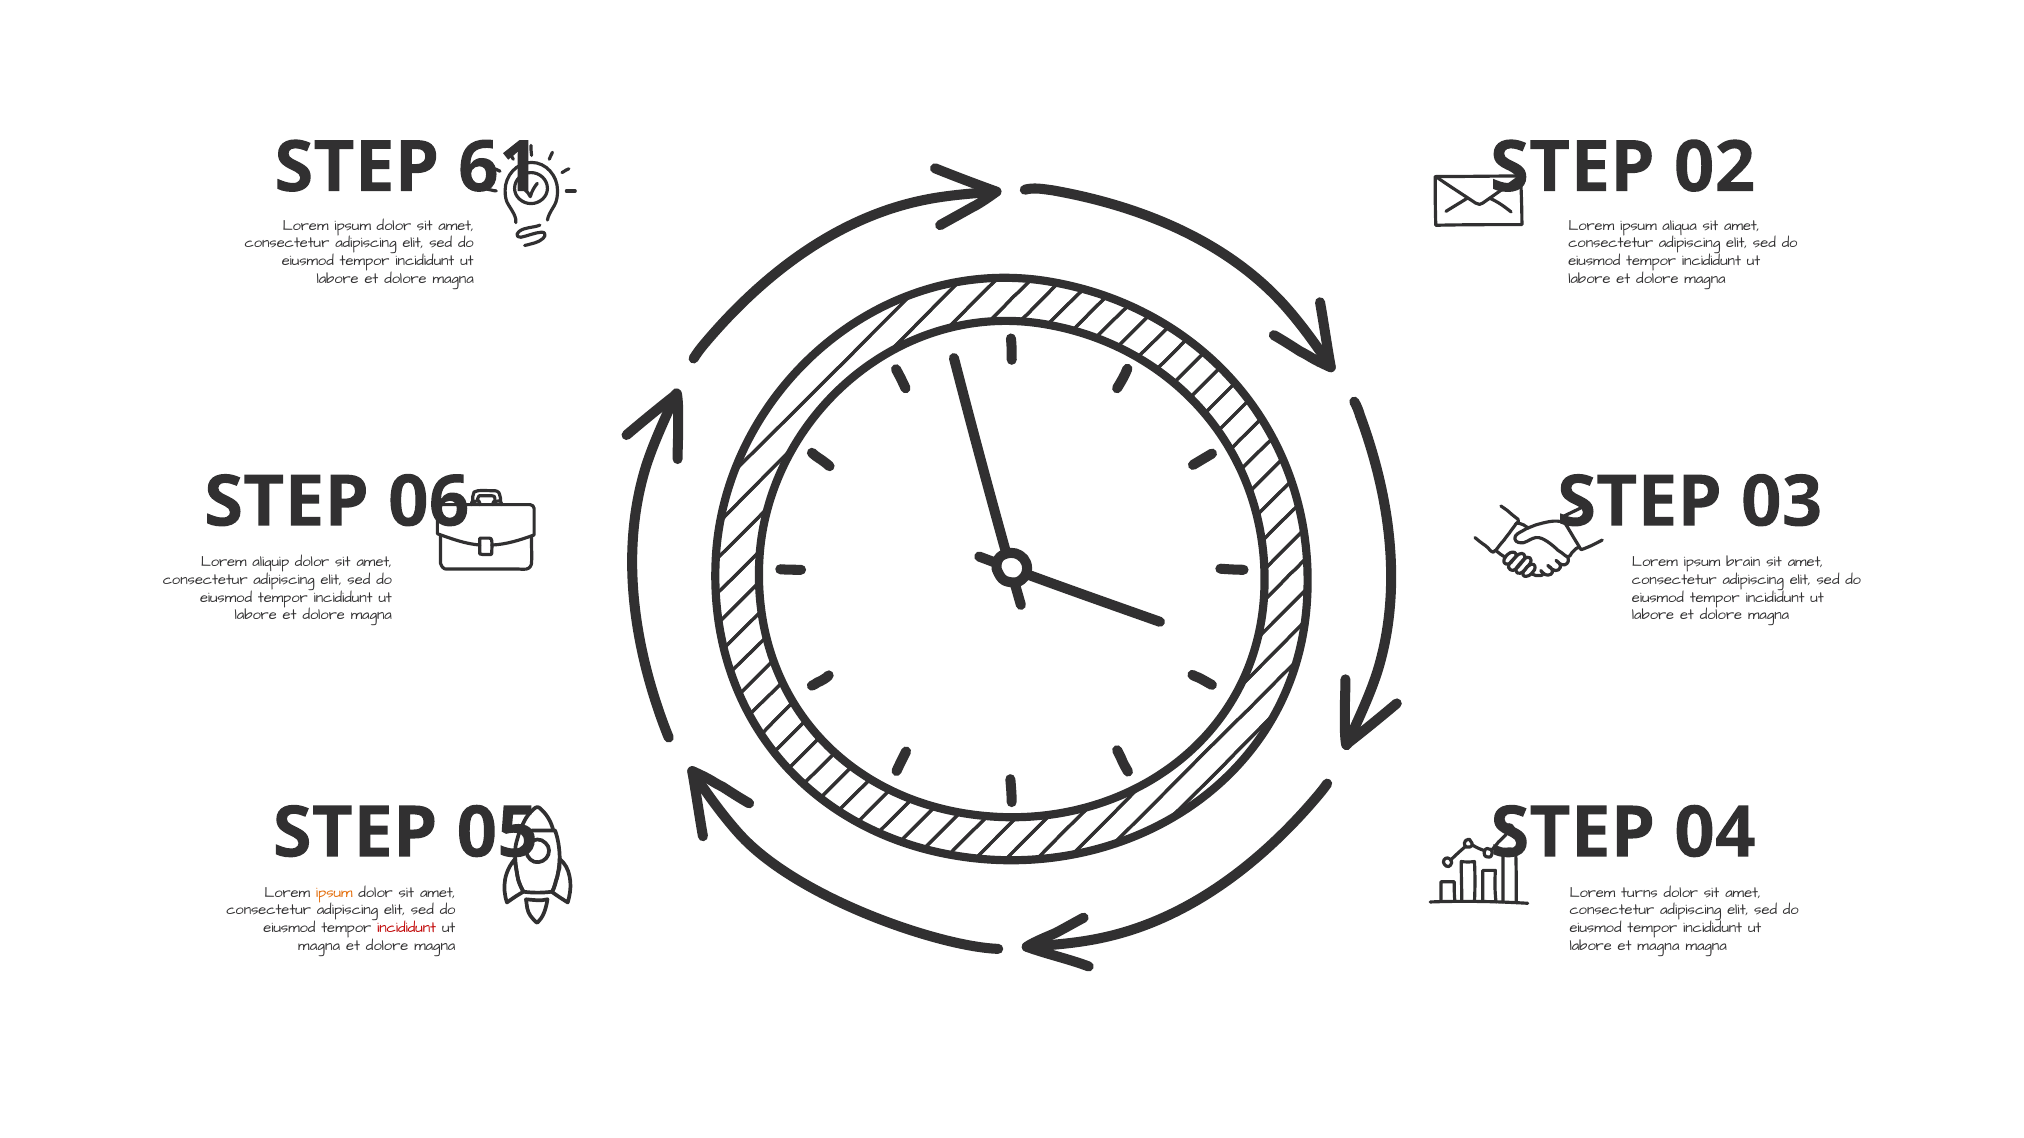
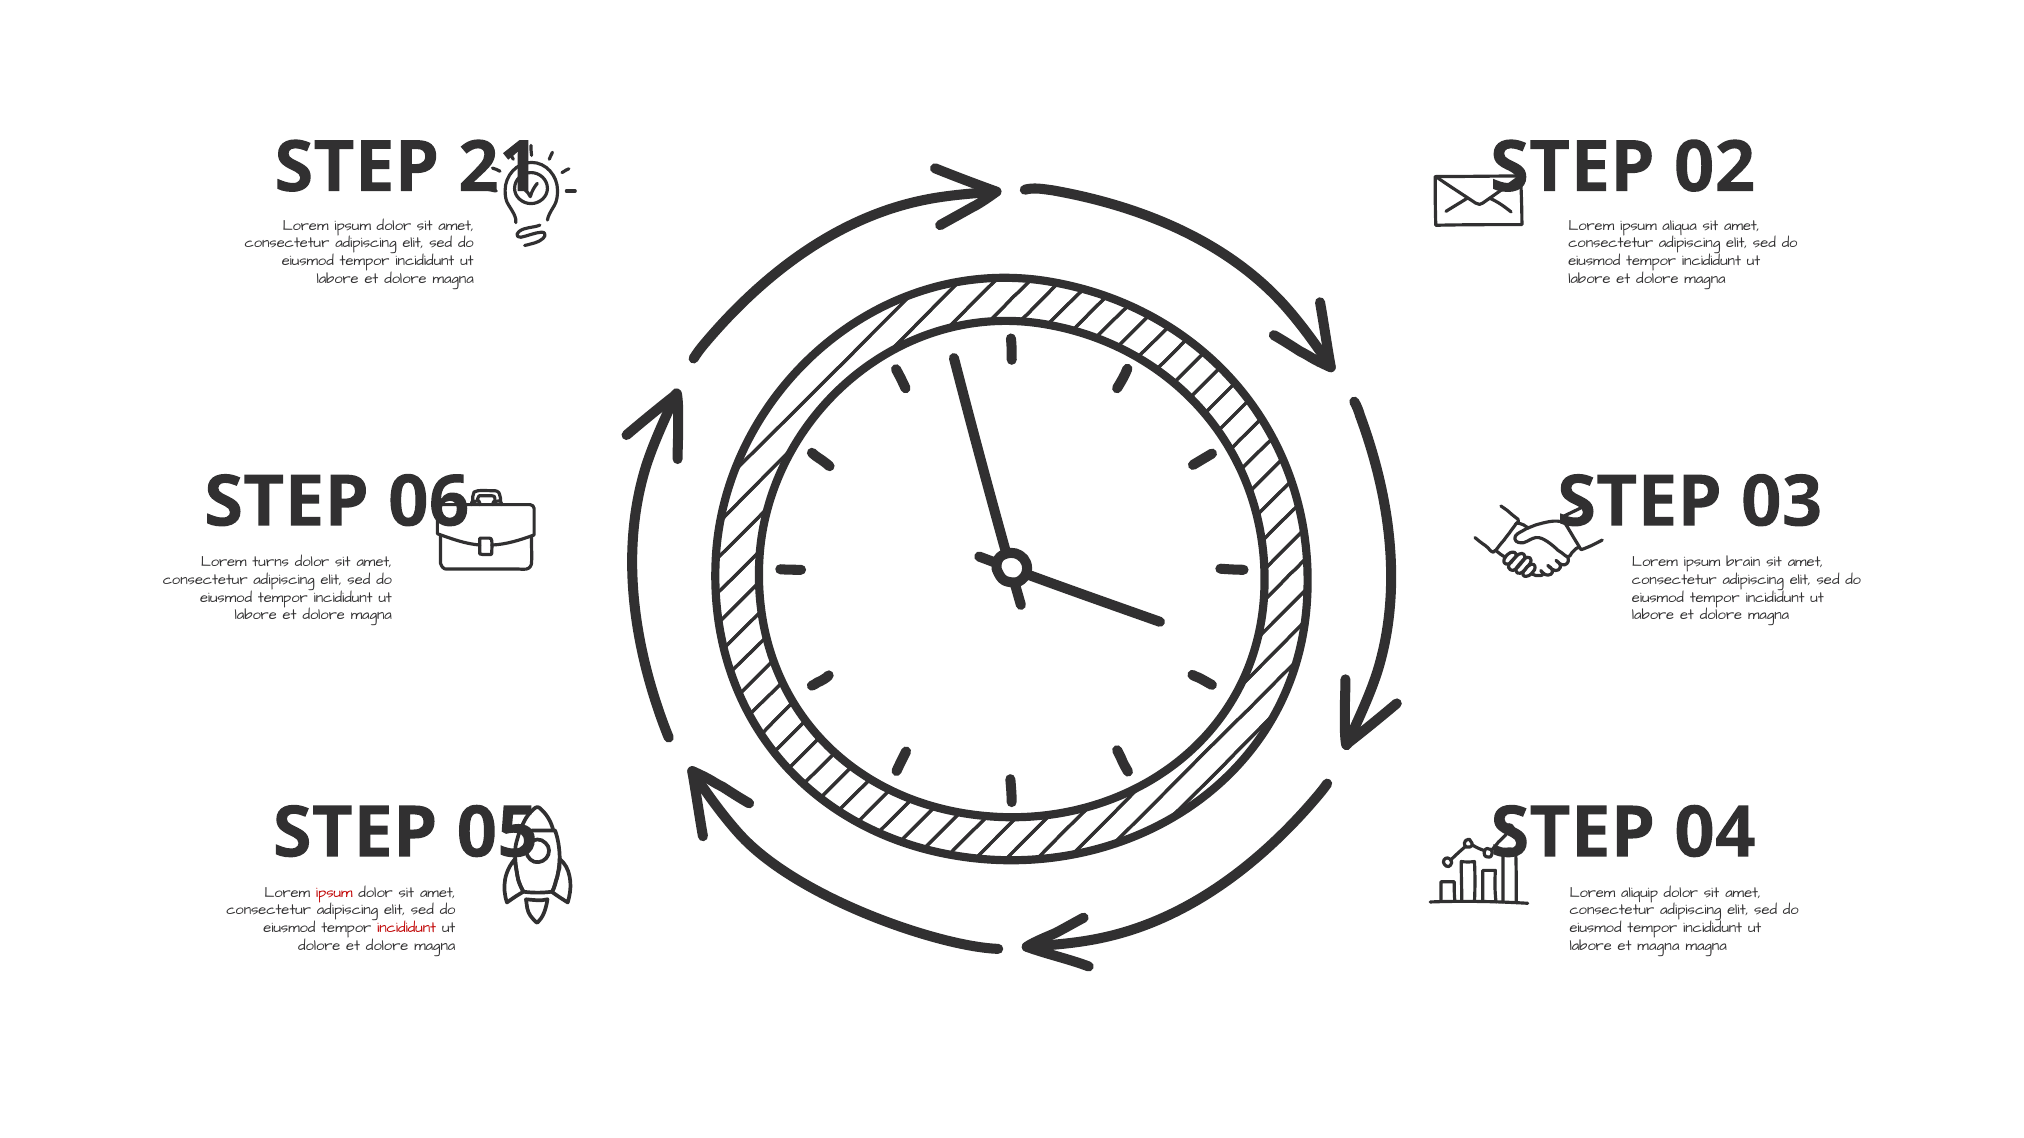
61: 61 -> 21 (499, 168)
aliquip: aliquip -> turns (271, 562)
ipsum colour: orange -> red (334, 893)
turns: turns -> aliquip (1640, 893)
magna: magna -> dolore (319, 946)
